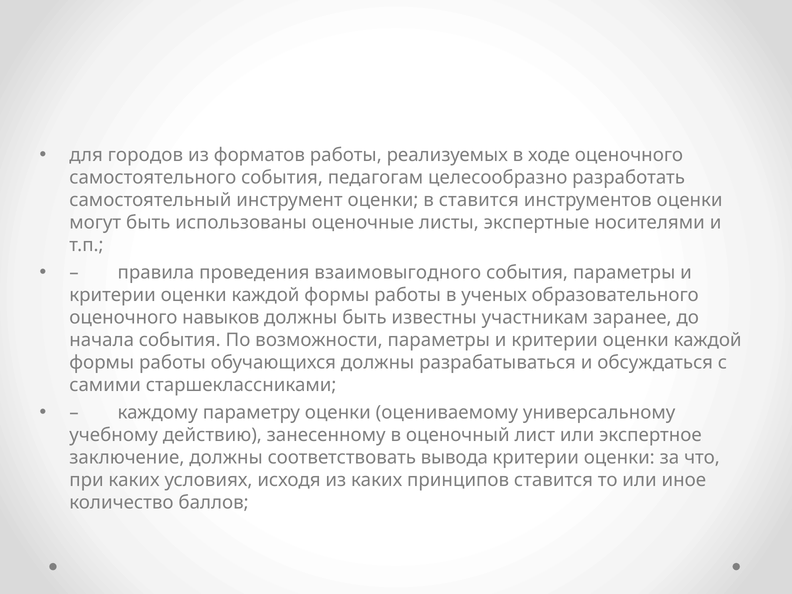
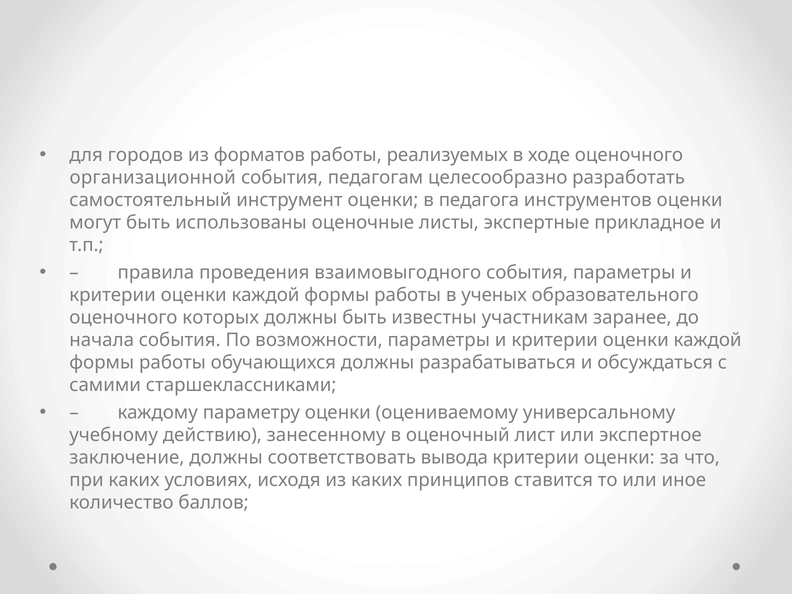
самостоятельного: самостоятельного -> организационной (153, 178)
в ставится: ставится -> педагога (479, 200)
носителями: носителями -> прикладное (650, 222)
навыков: навыков -> которых (221, 318)
